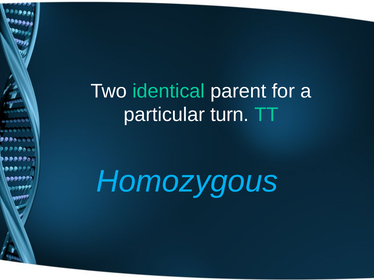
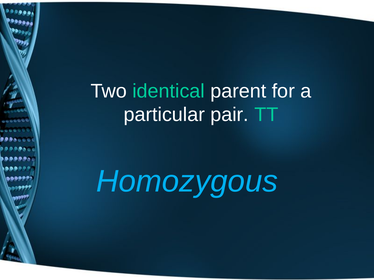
turn: turn -> pair (229, 115)
